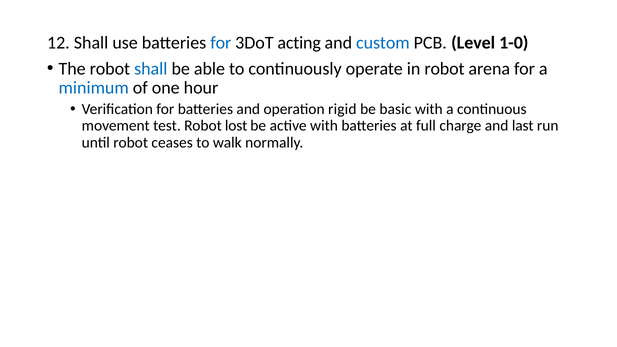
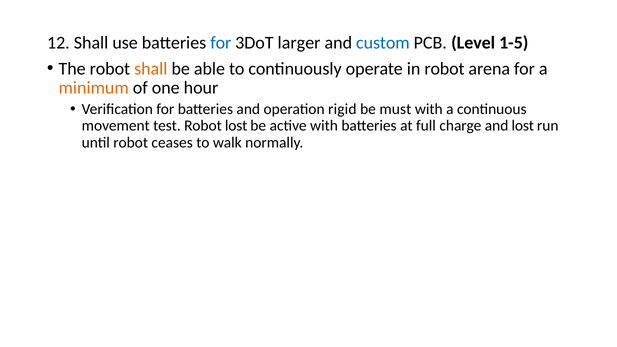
acting: acting -> larger (299, 43)
1-0: 1-0 -> 1-5 (514, 43)
shall colour: blue -> orange (151, 69)
minimum colour: blue -> orange (94, 88)
basic: basic -> must (395, 109)
and last: last -> lost (523, 126)
